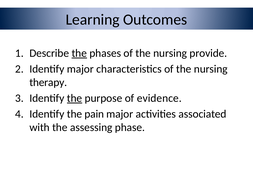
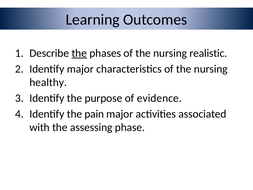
provide: provide -> realistic (208, 53)
therapy: therapy -> healthy (48, 82)
the underline: present -> none (75, 98)
